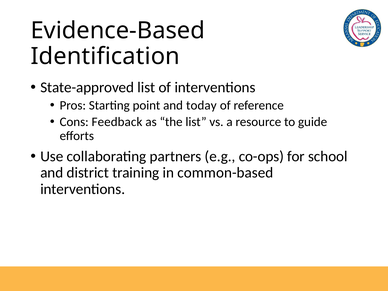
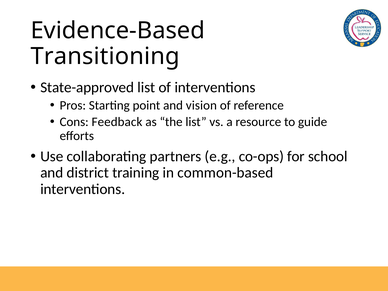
Identification: Identification -> Transitioning (105, 56)
today: today -> vision (201, 105)
